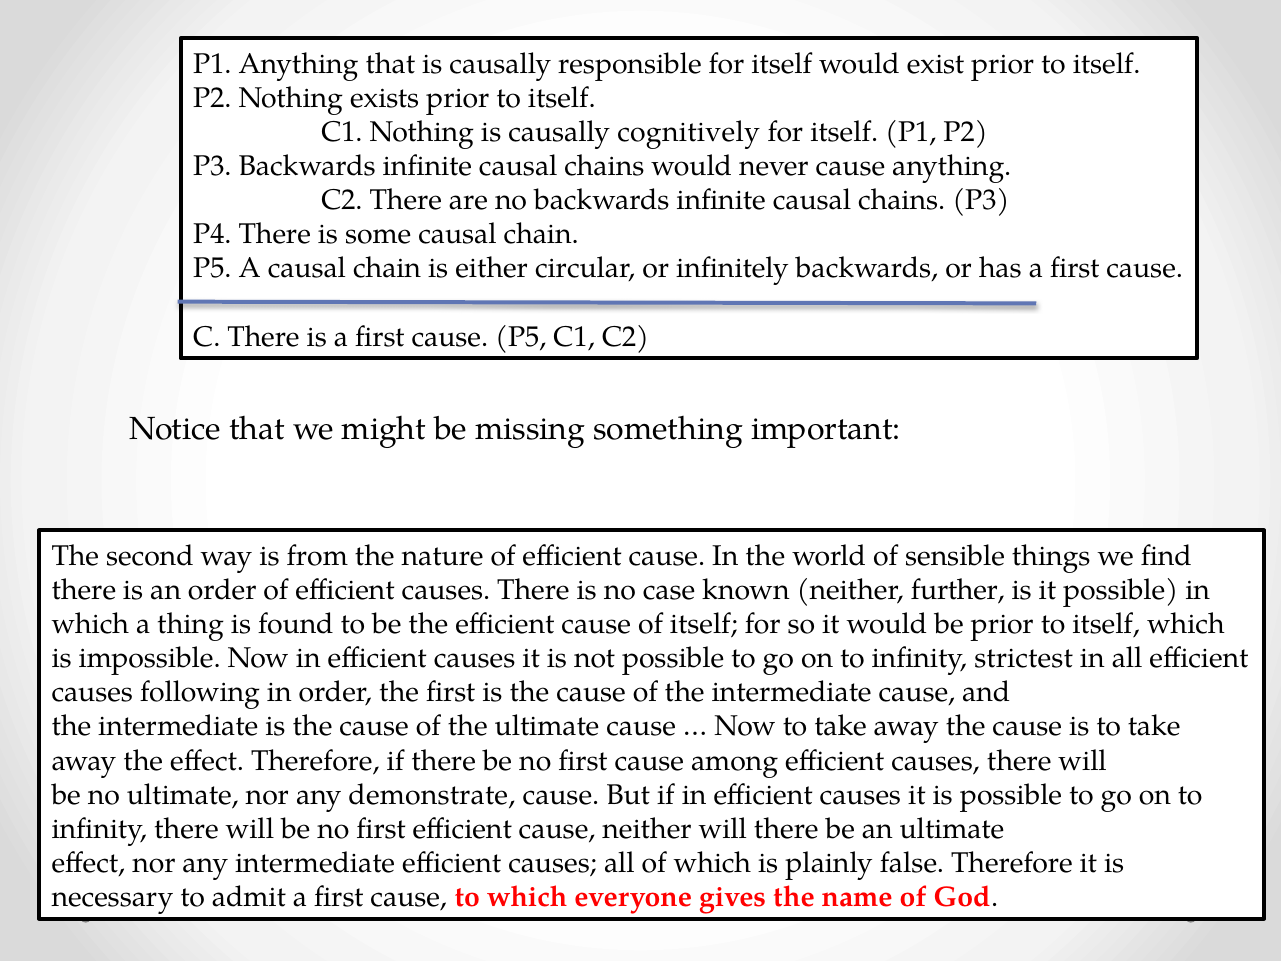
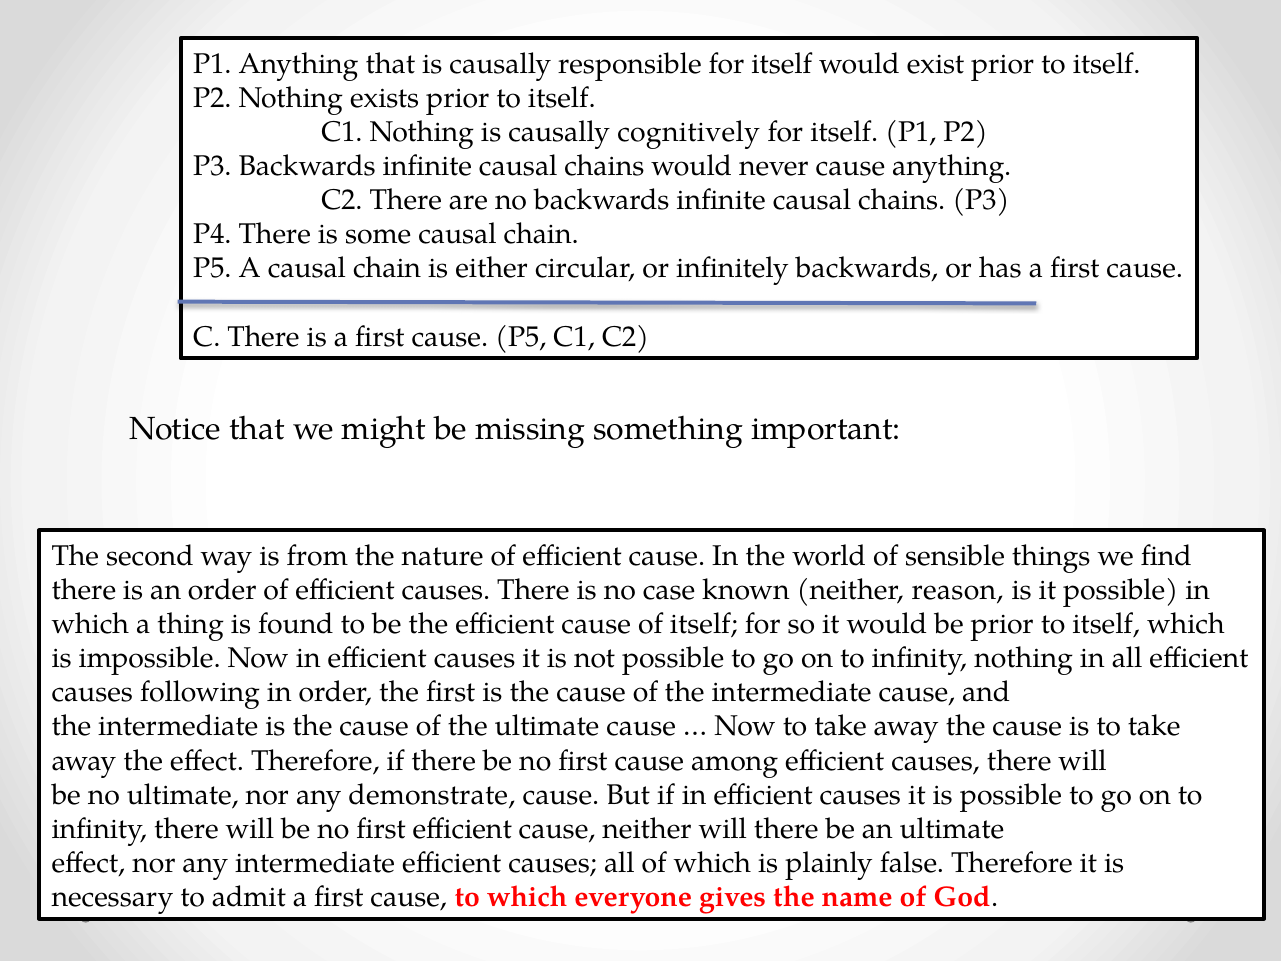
further: further -> reason (958, 590)
infinity strictest: strictest -> nothing (1024, 658)
